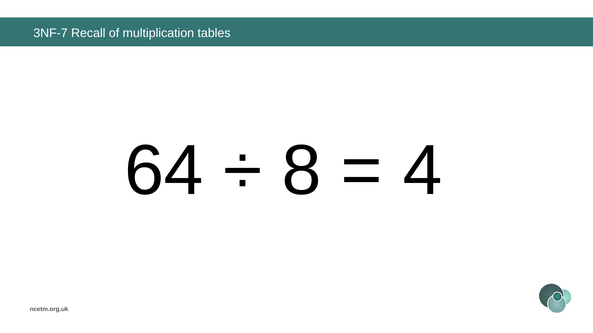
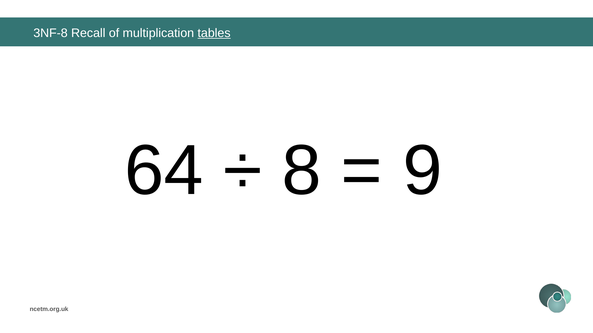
3NF-7: 3NF-7 -> 3NF-8 (51, 33)
tables underline: none -> present (214, 33)
4: 4 -> 9 (423, 171)
